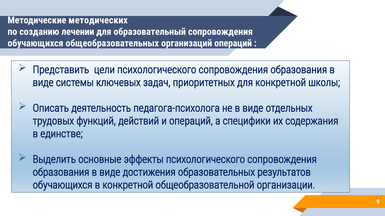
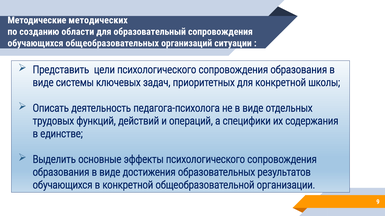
лечении: лечении -> области (78, 32)
организаций операций: операций -> ситуации (233, 43)
